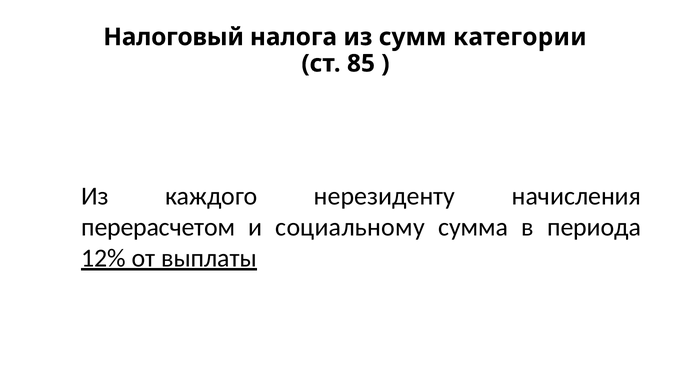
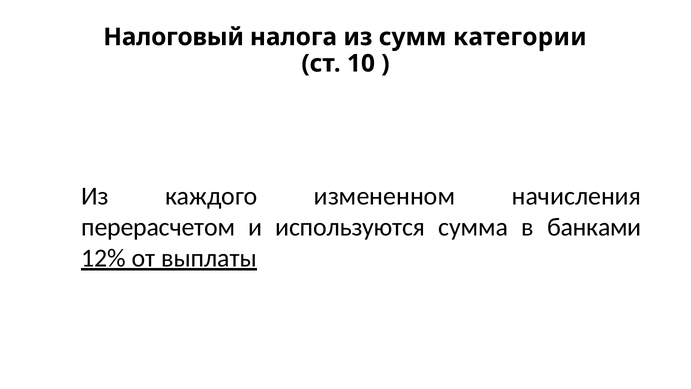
85: 85 -> 10 (361, 63)
нерезиденту: нерезиденту -> измененном (385, 196)
социальному: социальному -> используются (350, 227)
периода: периода -> банками (594, 227)
